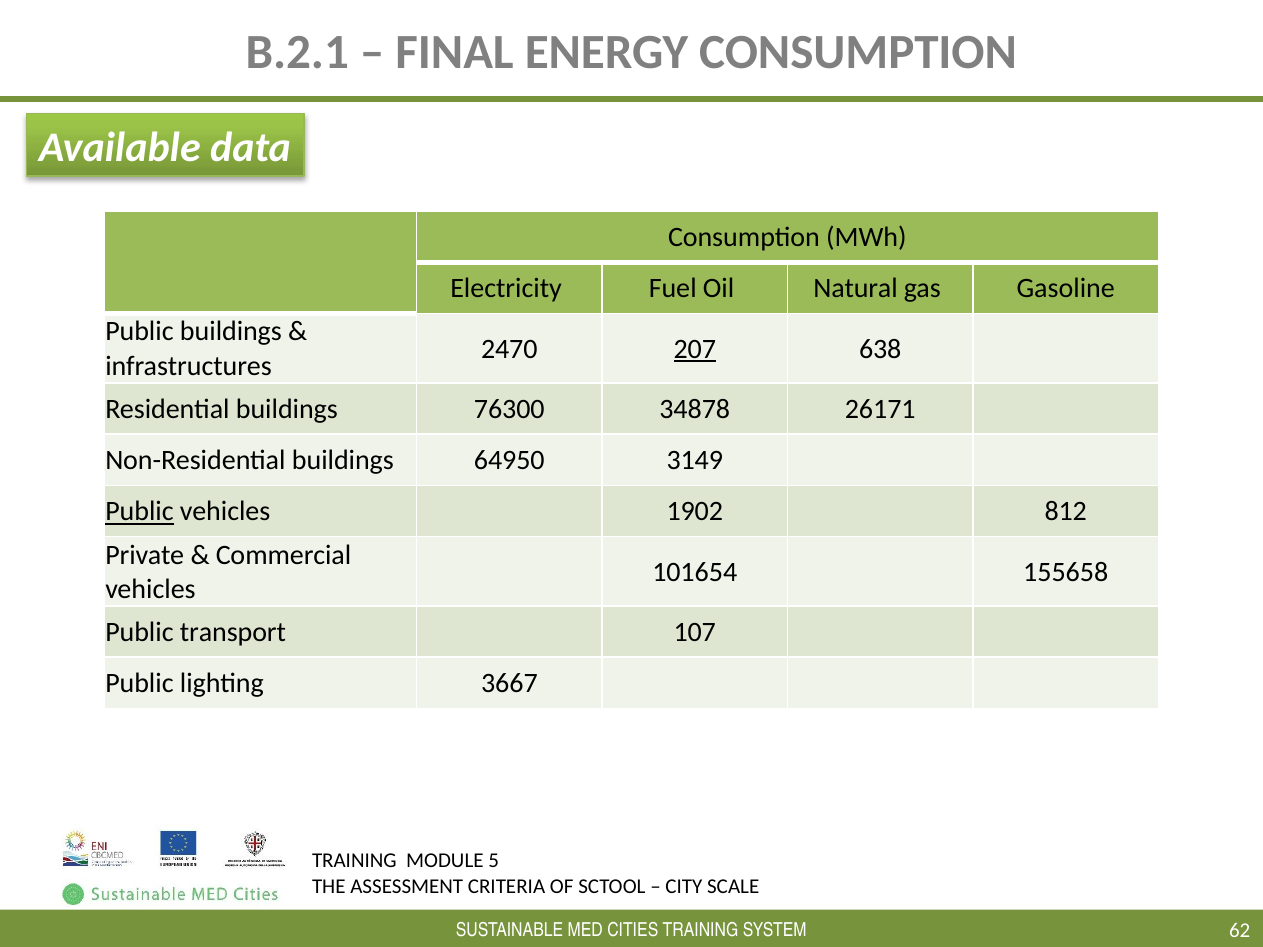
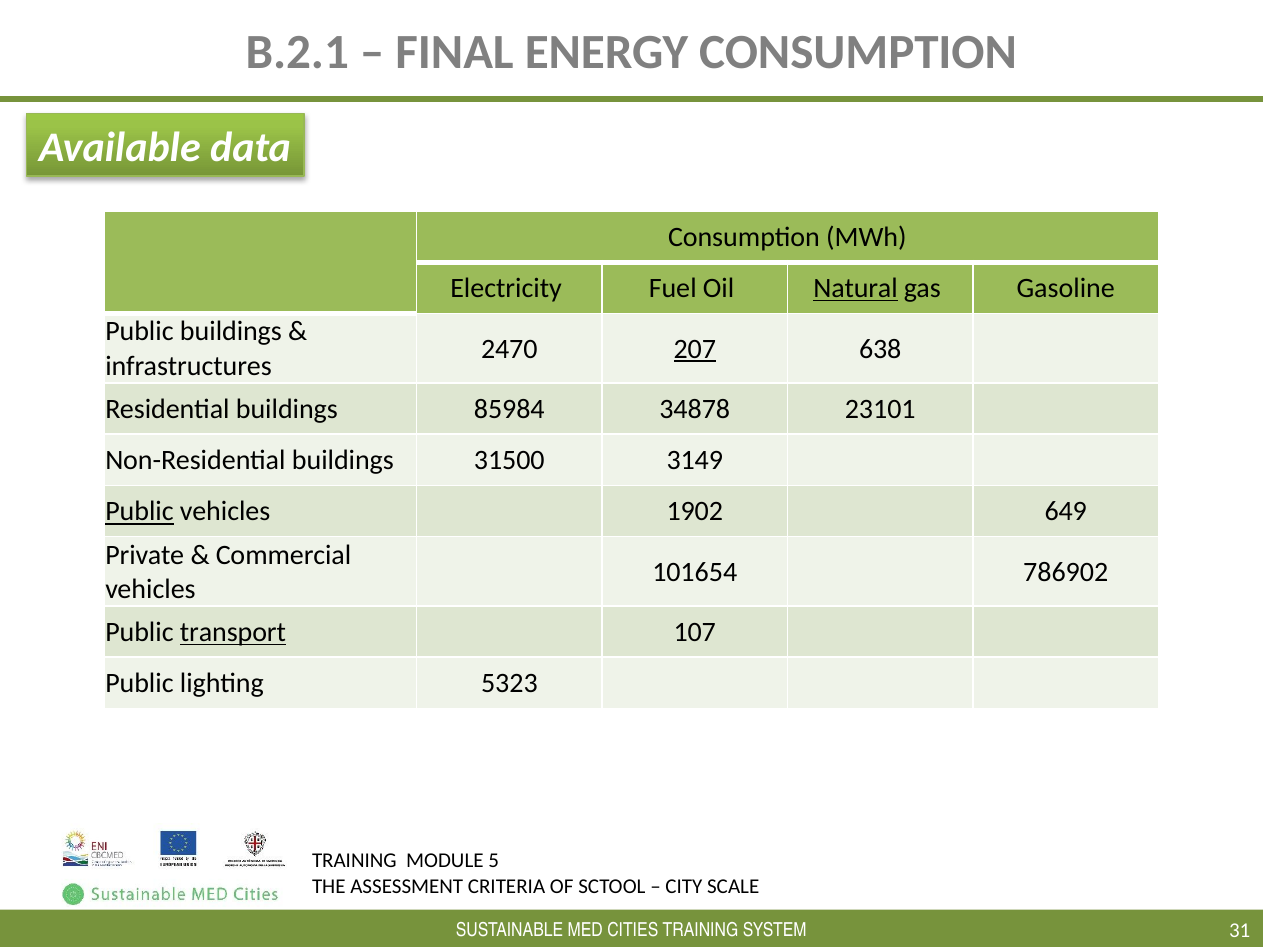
Natural underline: none -> present (856, 289)
76300: 76300 -> 85984 (509, 409)
26171: 26171 -> 23101 (880, 409)
64950: 64950 -> 31500 (509, 461)
812: 812 -> 649 (1066, 512)
155658: 155658 -> 786902 (1066, 572)
transport underline: none -> present (233, 632)
3667: 3667 -> 5323 (509, 684)
62: 62 -> 31 (1240, 931)
